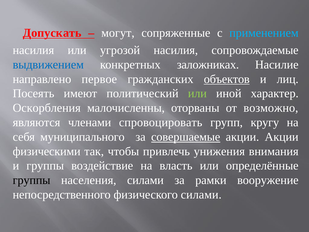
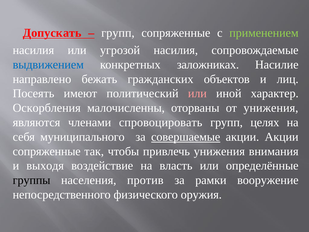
могут: могут -> групп (118, 33)
применением colour: light blue -> light green (264, 33)
первое: первое -> бежать (99, 79)
объектов underline: present -> none (227, 79)
или colour: light green -> pink (197, 93)
от возможно: возможно -> унижения (271, 108)
кругу: кругу -> целях (265, 122)
физическими: физическими -> сопряженные (47, 151)
и группы: группы -> выходя (45, 166)
населения силами: силами -> против (145, 180)
физического силами: силами -> оружия (201, 194)
